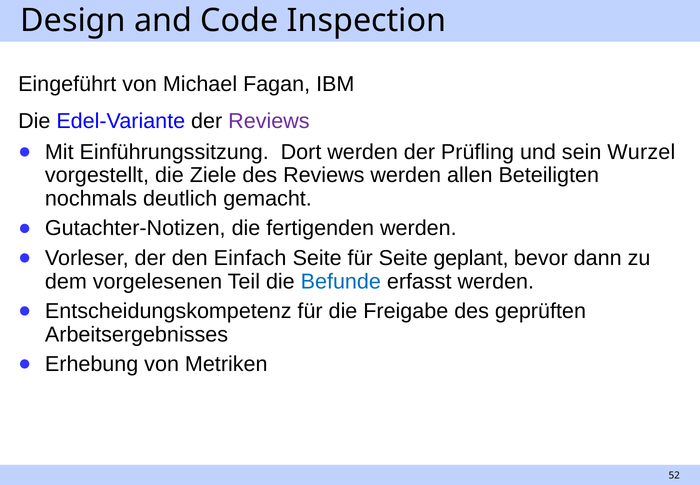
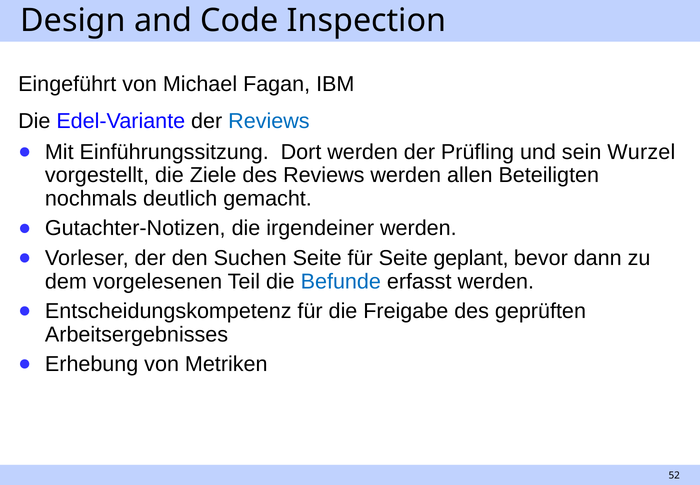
Reviews colour: purple -> blue (269, 121)
fertigenden: fertigenden -> irgendeiner (320, 228)
Einfach: Einfach -> Suchen (250, 258)
